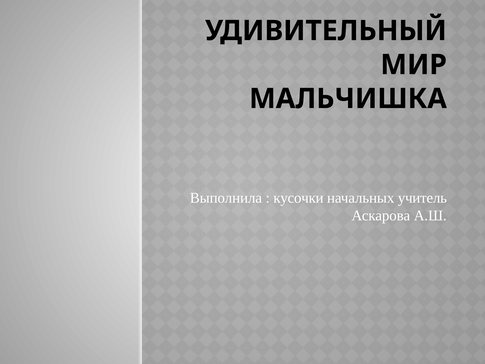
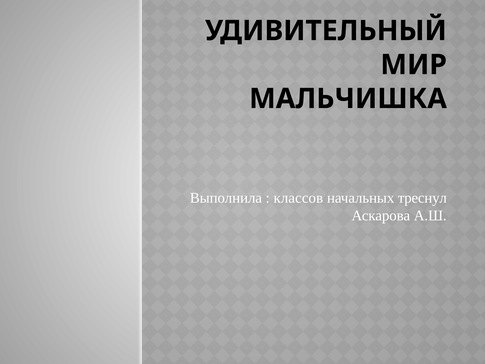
кусочки: кусочки -> классов (298, 198)
учитель: учитель -> треснул (422, 198)
